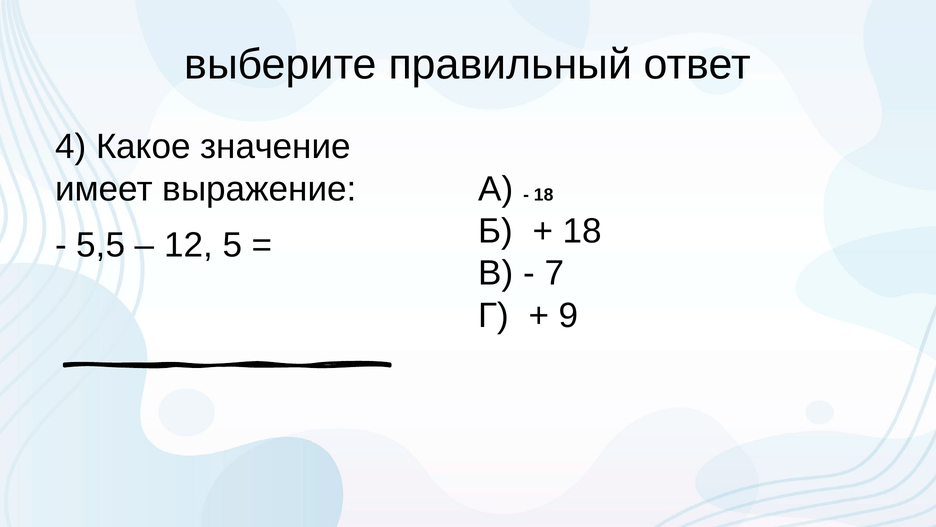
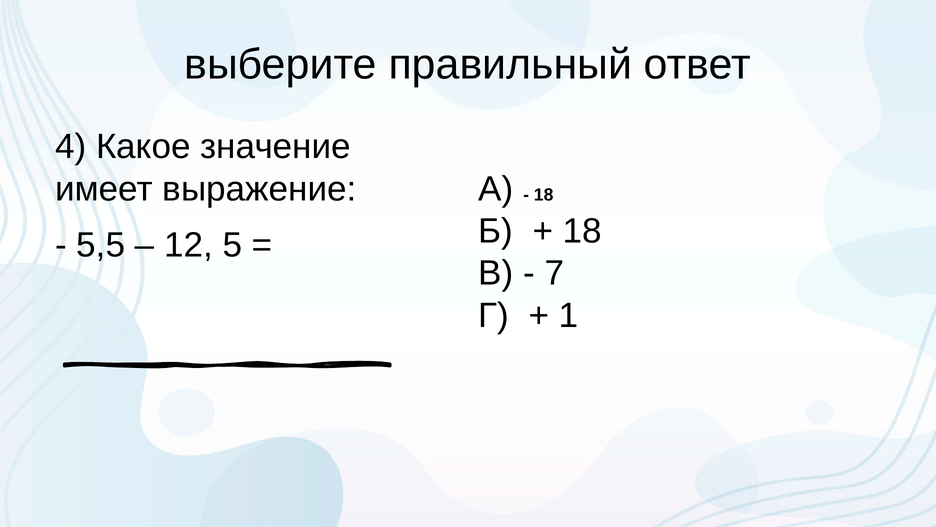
9: 9 -> 1 (568, 315)
